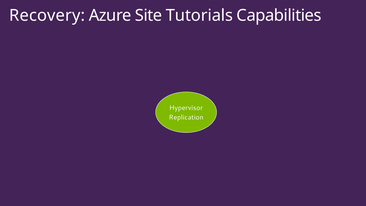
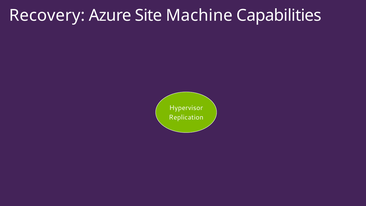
Tutorials: Tutorials -> Machine (199, 16)
